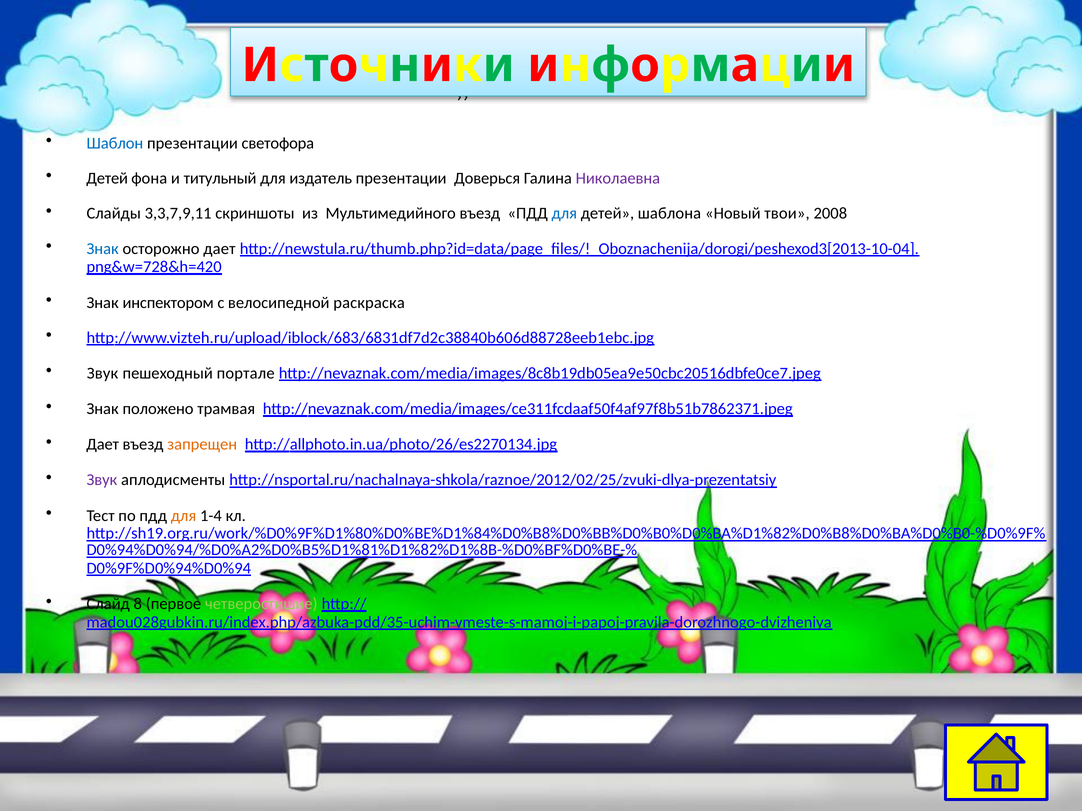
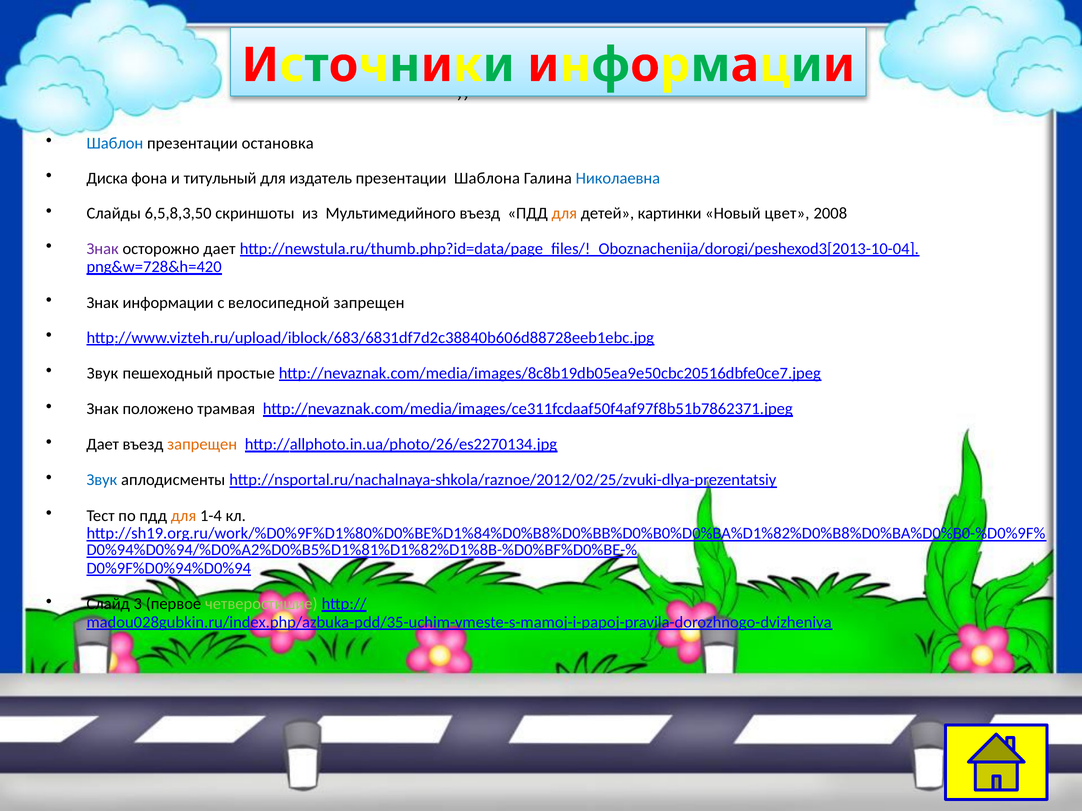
светофора: светофора -> остановка (278, 143)
Детей: Детей -> Диска (107, 179)
Доверься: Доверься -> Шаблона (487, 179)
Николаевна colour: purple -> blue (618, 179)
3,3,7,9,11: 3,3,7,9,11 -> 6,5,8,3,50 (178, 214)
для colour: blue -> orange (564, 214)
шаблона: шаблона -> картинки (670, 214)
твои: твои -> цвет (787, 214)
Знак colour: blue -> purple (103, 249)
Знак инспектором: инспектором -> информации (168, 303)
велосипедной раскраска: раскраска -> запрещен (369, 303)
портале: портале -> простые (246, 374)
Звук colour: purple -> blue (102, 480)
8: 8 -> 3 (138, 604)
